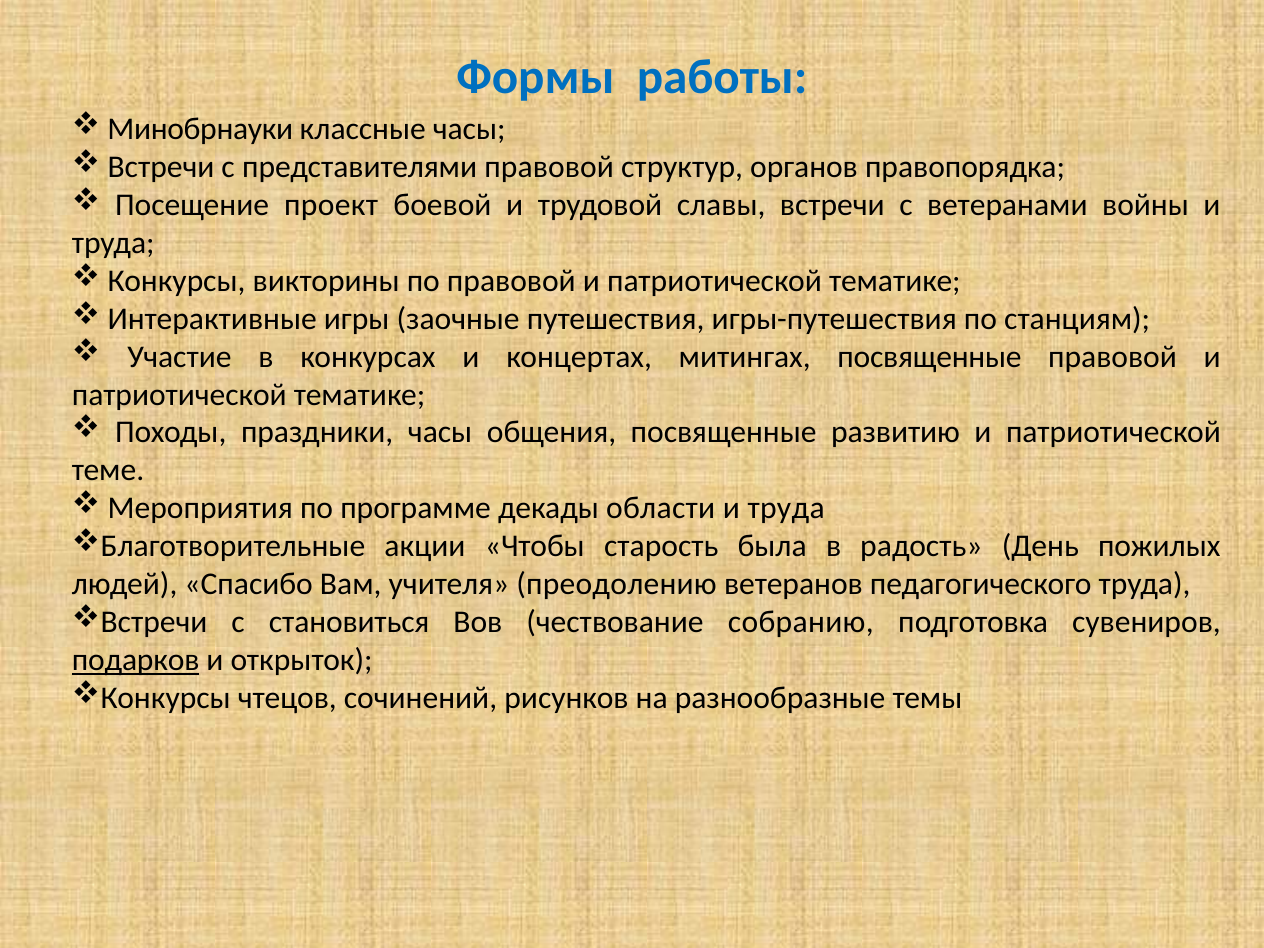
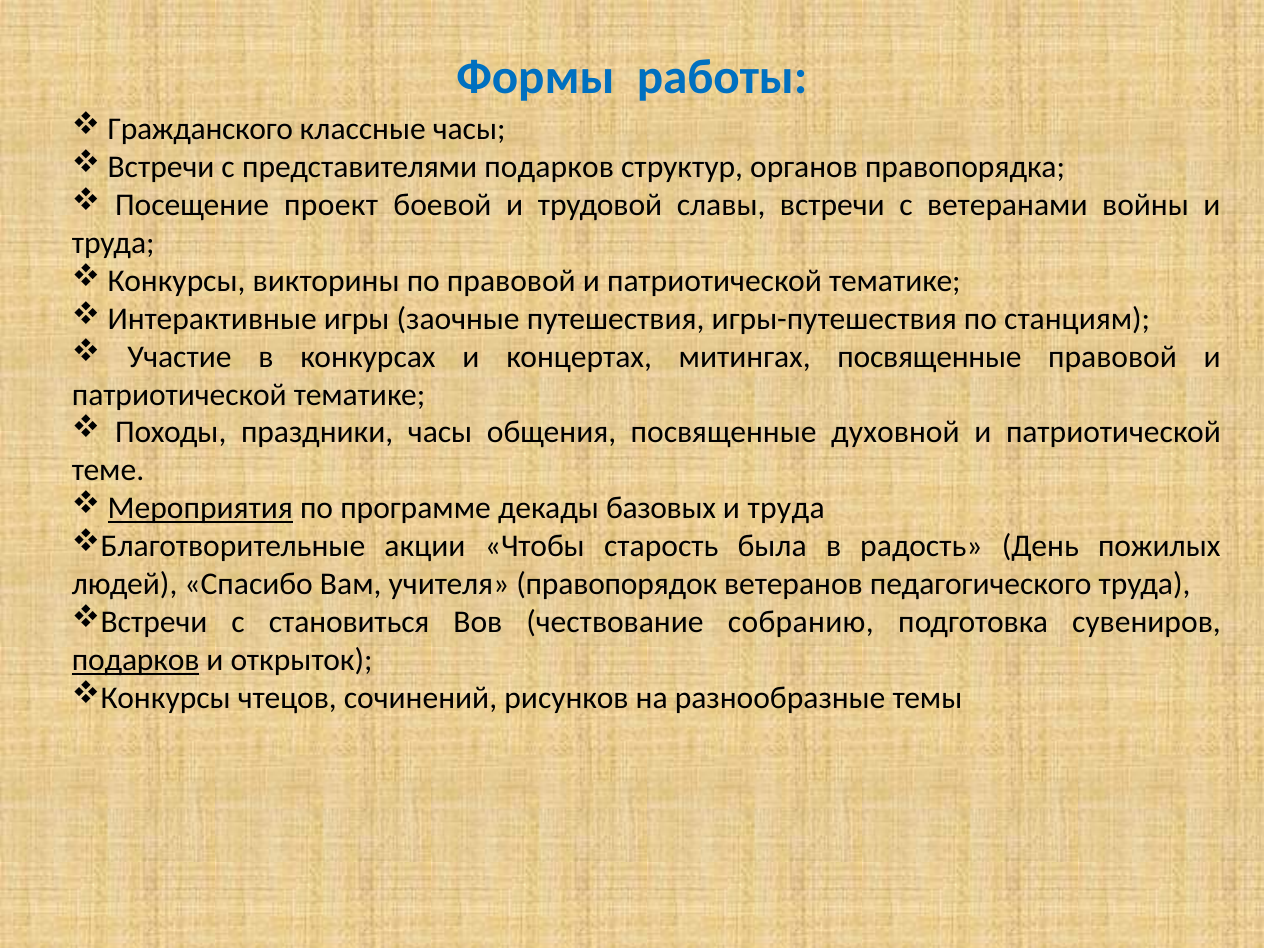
Минобрнауки: Минобрнауки -> Гражданского (200, 129)
представителями правовой: правовой -> подарков (549, 167)
развитию: развитию -> духовной (895, 433)
Мероприятия underline: none -> present (200, 508)
области: области -> базовых (661, 508)
преодолению: преодолению -> правопорядок (617, 584)
